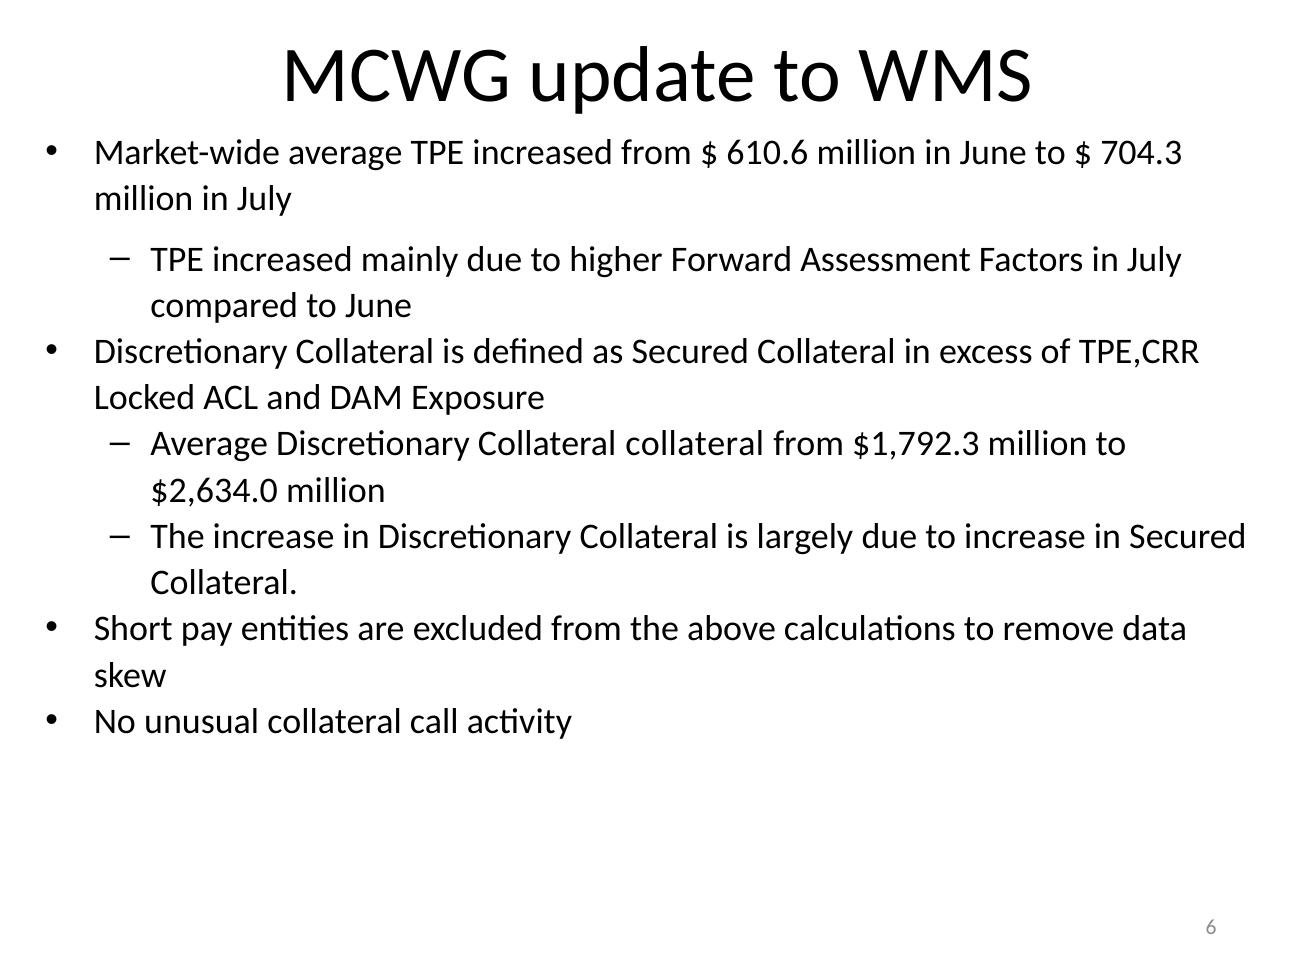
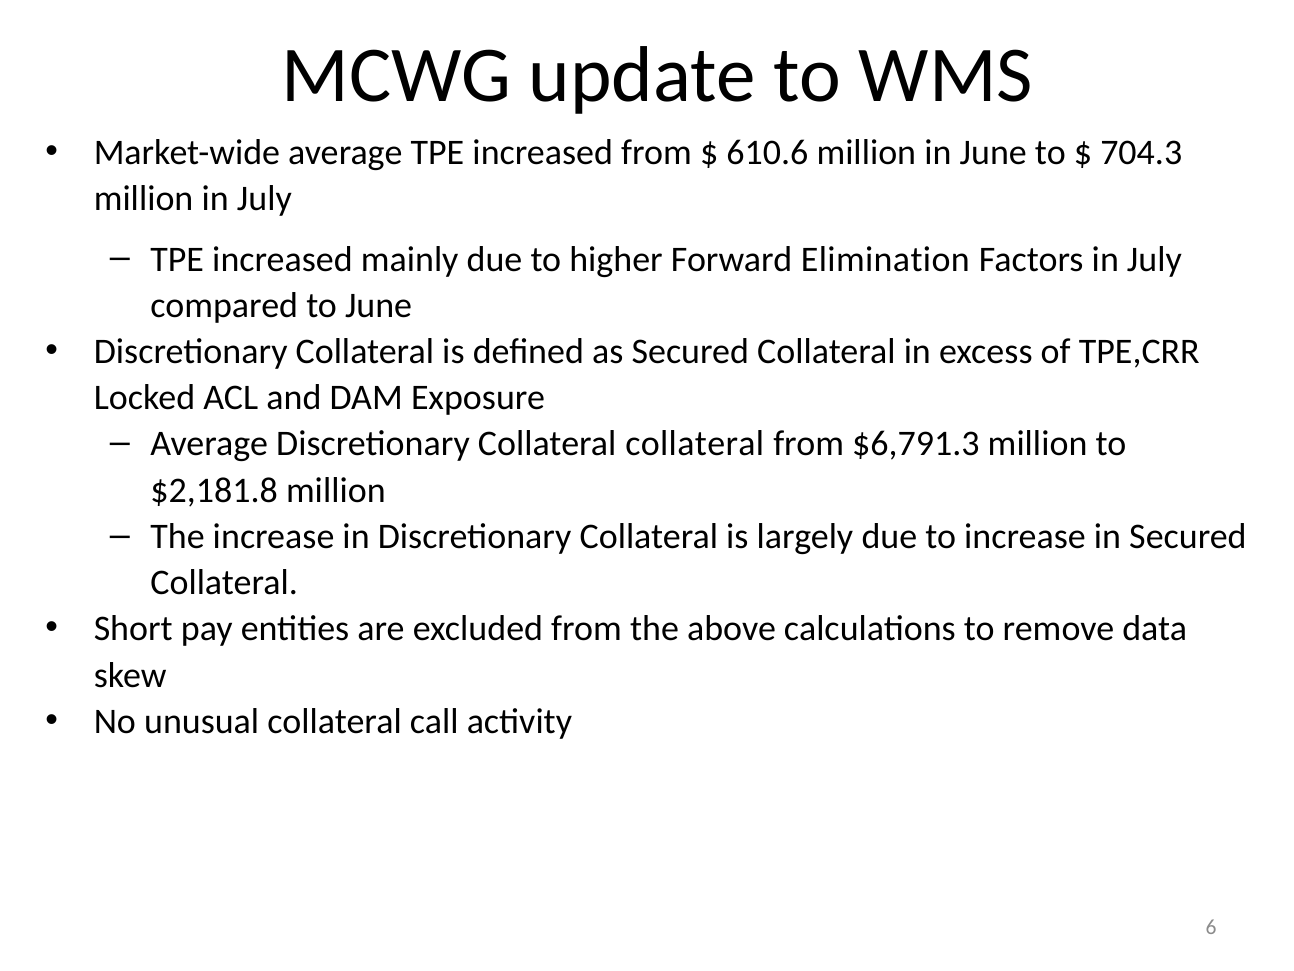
Assessment: Assessment -> Elimination (885, 259)
$1,792.3: $1,792.3 -> $6,791.3 (916, 444)
$2,634.0: $2,634.0 -> $2,181.8 (214, 490)
